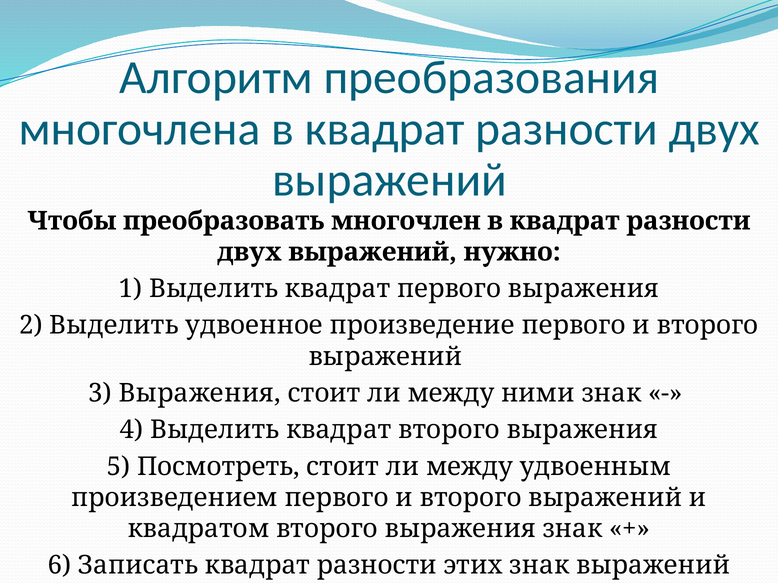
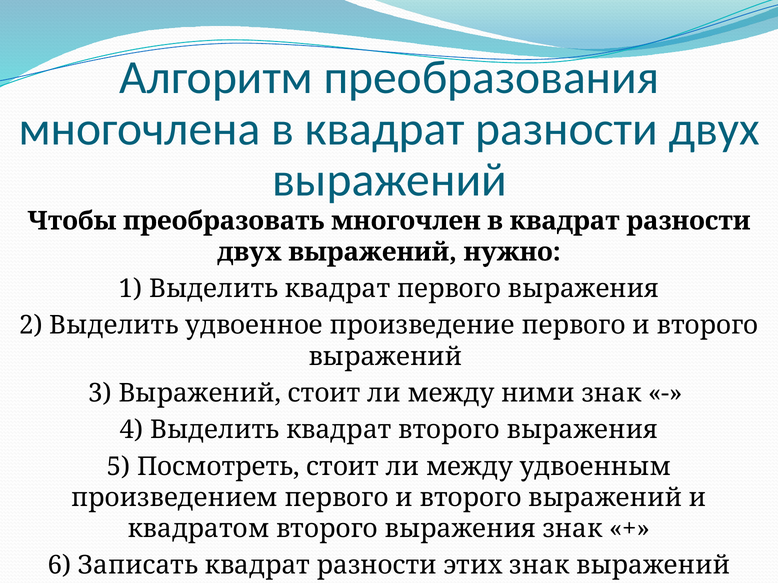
3 Выражения: Выражения -> Выражений (200, 393)
